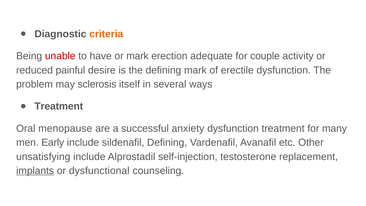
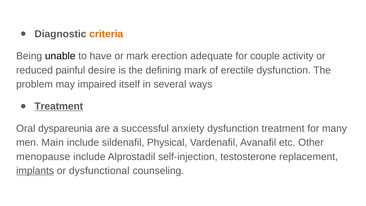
unable colour: red -> black (60, 56)
sclerosis: sclerosis -> impaired (97, 84)
Treatment underline: none -> present (59, 106)
menopause: menopause -> dyspareunia (65, 128)
Early: Early -> Main (53, 143)
sildenafil Defining: Defining -> Physical (167, 143)
unsatisfying: unsatisfying -> menopause (43, 157)
